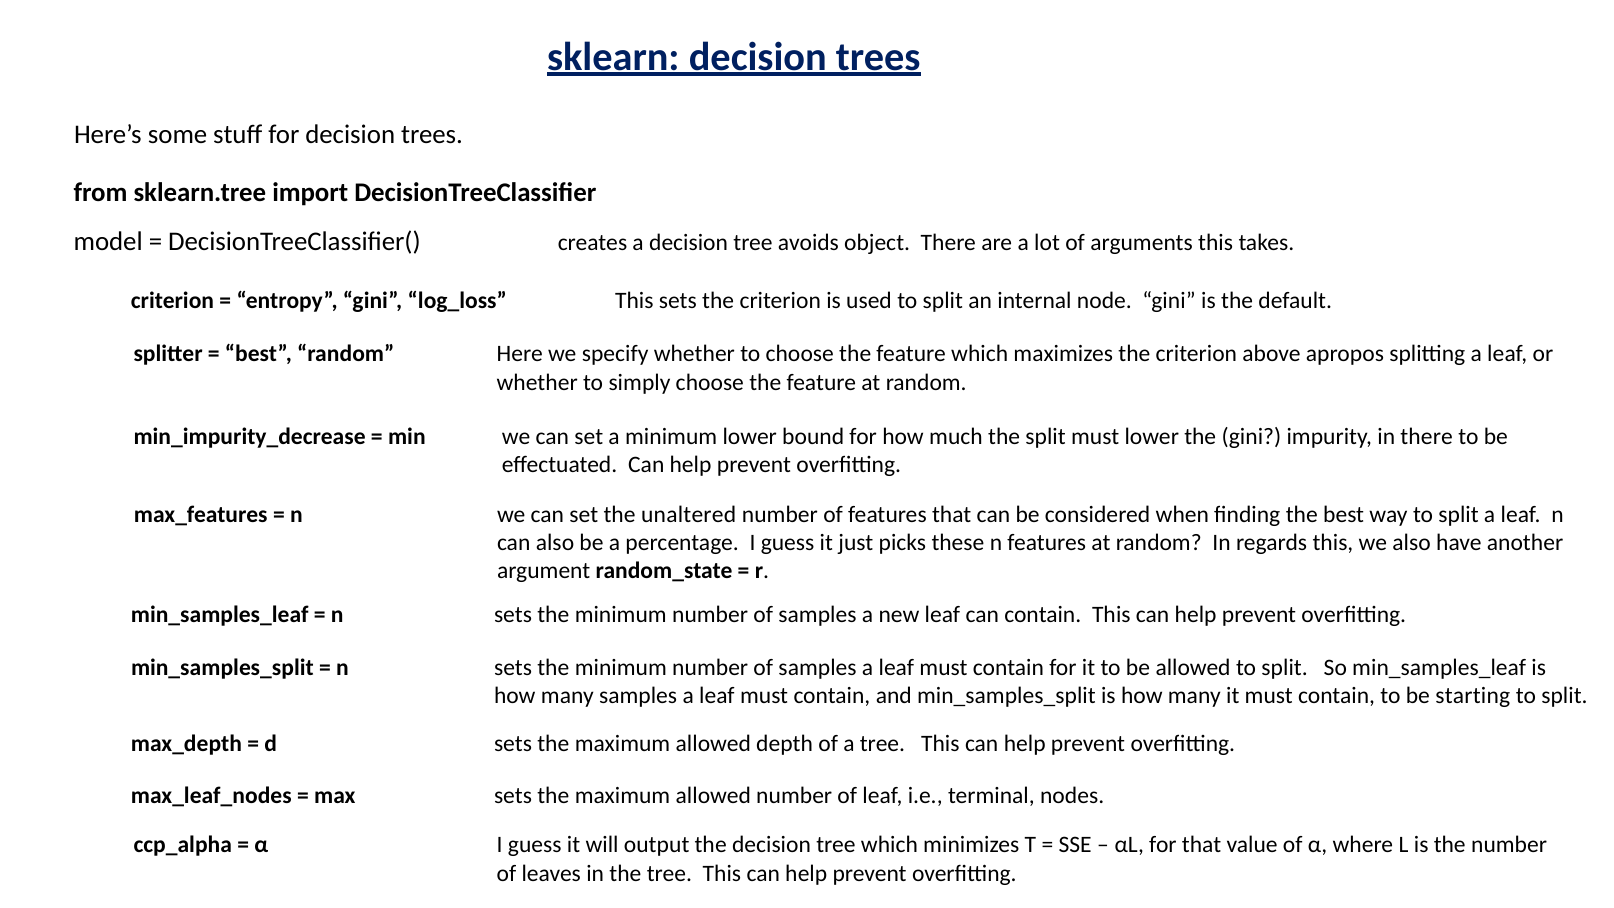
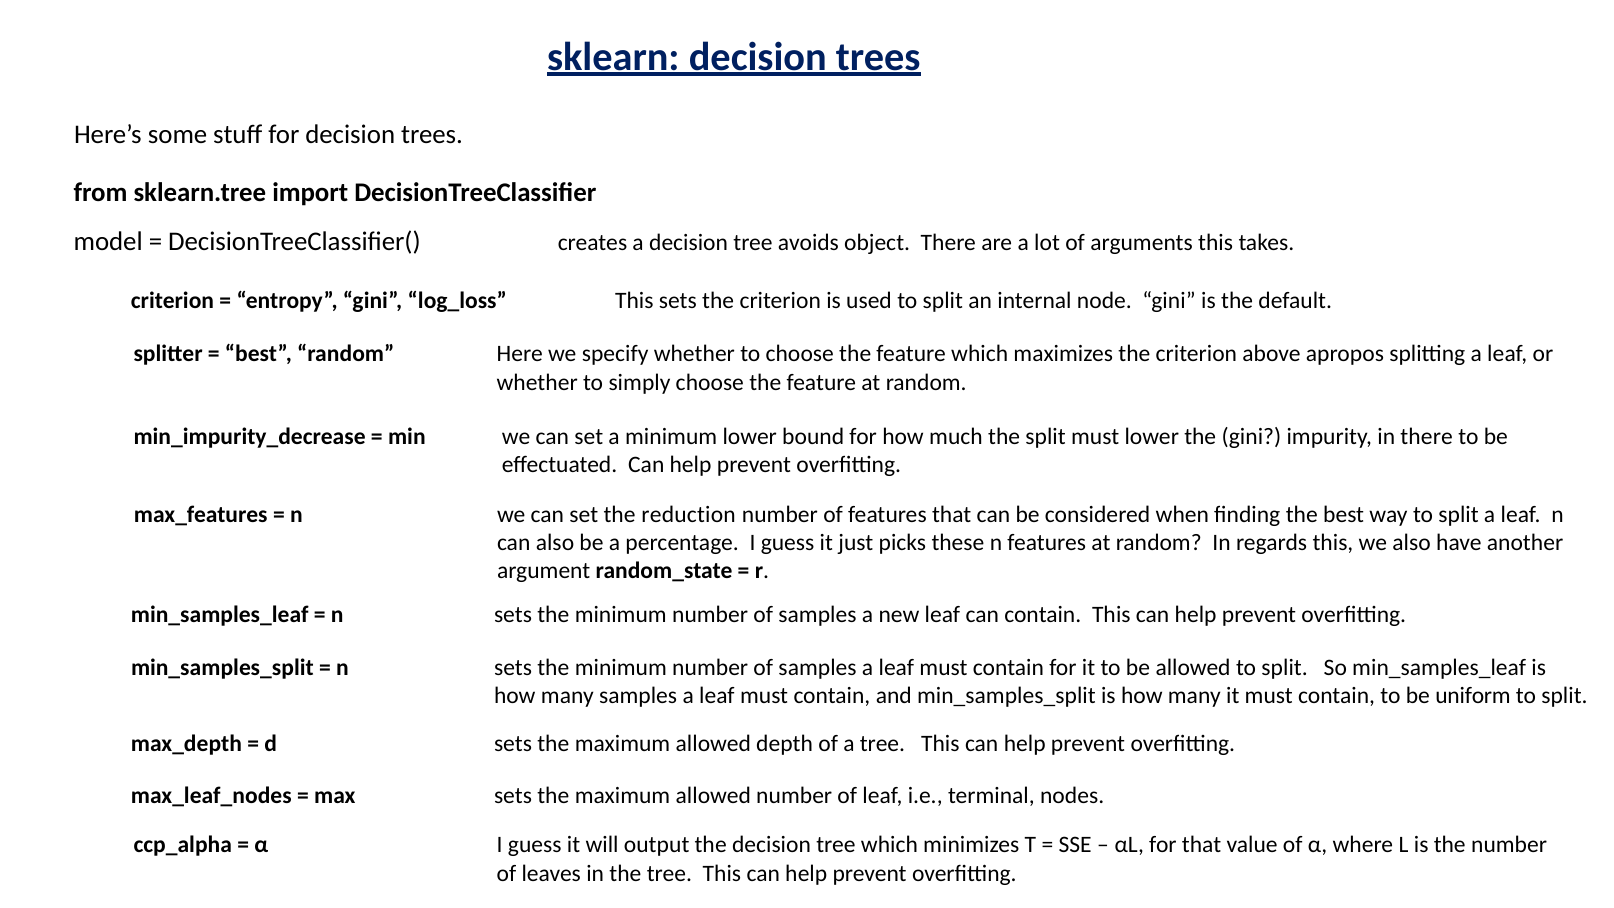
unaltered: unaltered -> reduction (689, 514)
starting: starting -> uniform (1473, 696)
